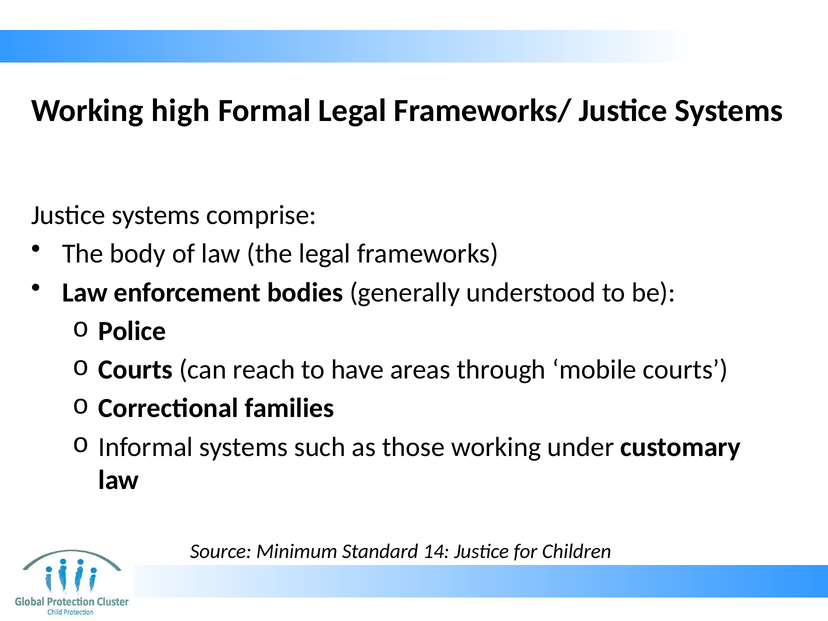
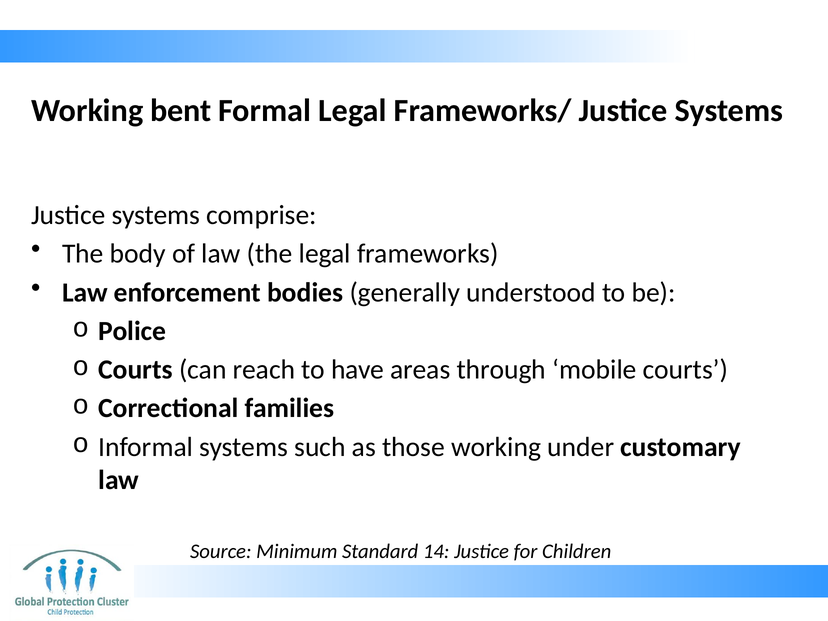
high: high -> bent (181, 111)
